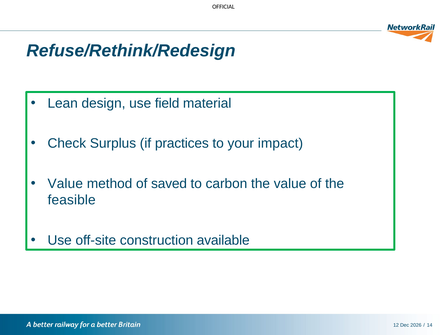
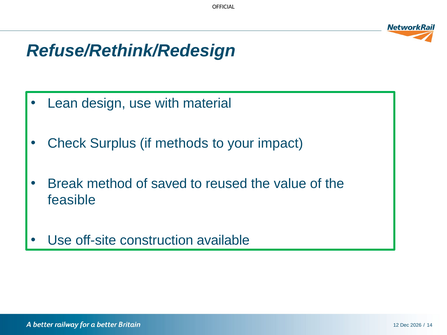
field: field -> with (167, 103)
practices: practices -> methods (182, 144)
Value: Value -> Break (65, 184)
carbon: carbon -> reused (226, 184)
